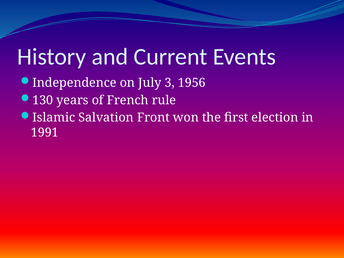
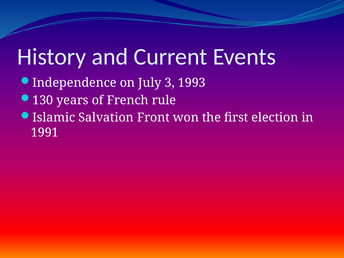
1956: 1956 -> 1993 (192, 83)
